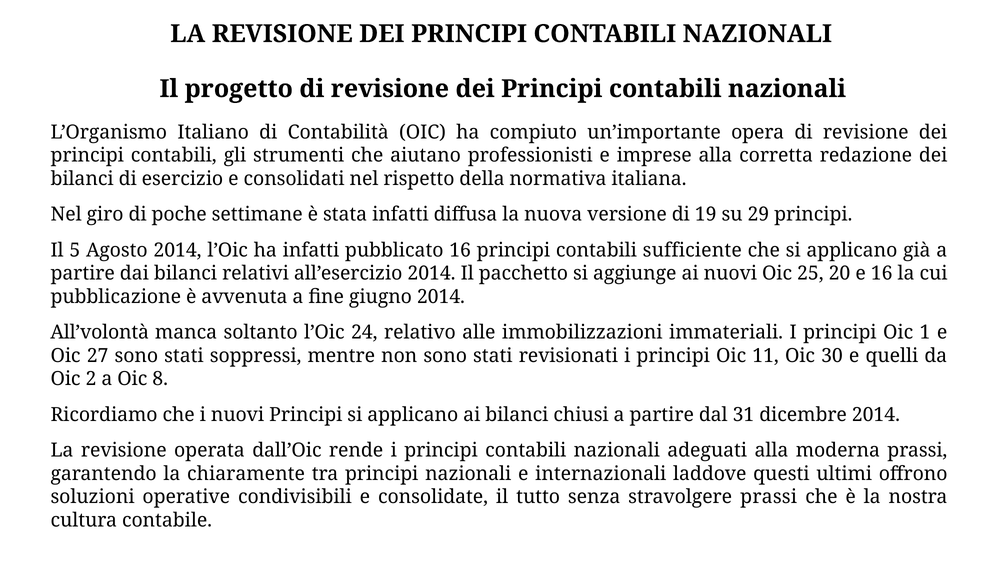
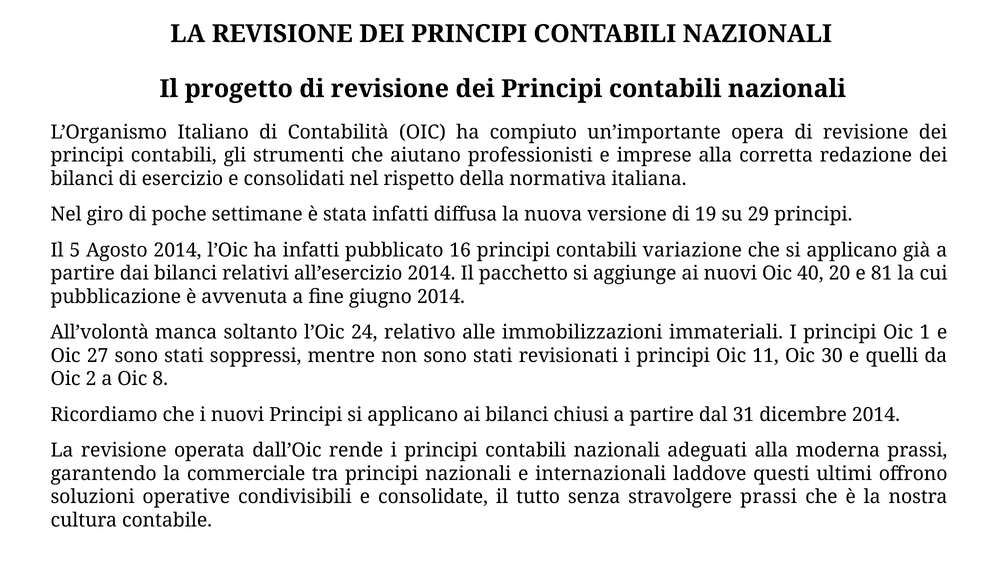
sufficiente: sufficiente -> variazione (692, 250)
25: 25 -> 40 (810, 274)
e 16: 16 -> 81 (882, 274)
chiaramente: chiaramente -> commerciale (246, 474)
